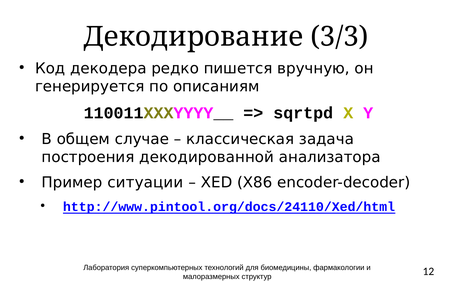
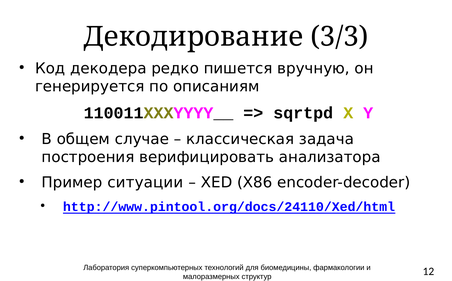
декодированной: декодированной -> верифицировать (207, 157)
